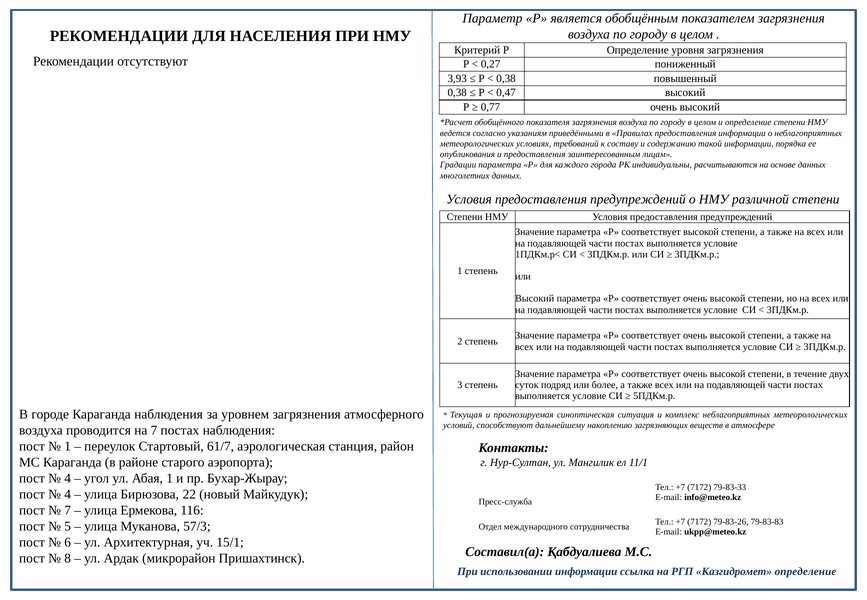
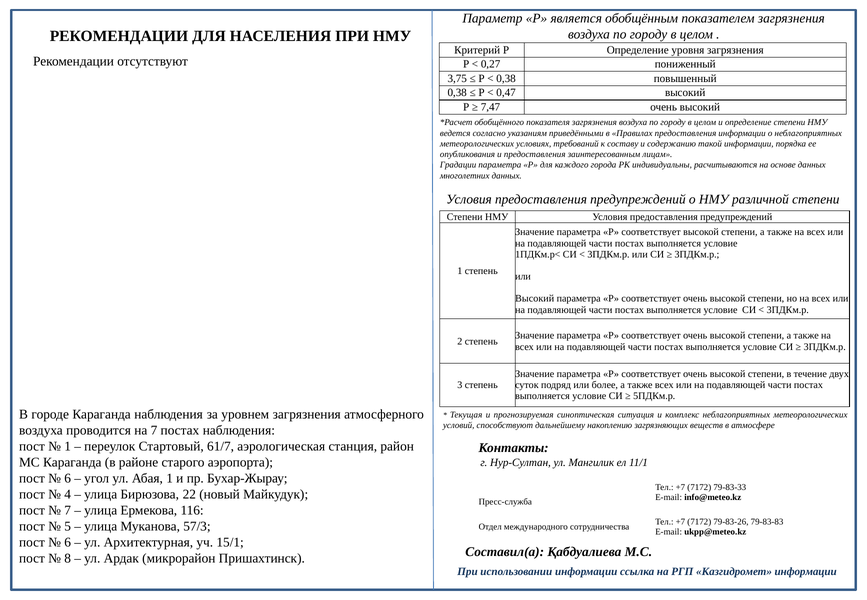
3,93: 3,93 -> 3,75 (457, 78)
0,77: 0,77 -> 7,47 (490, 107)
4: 4 -> 6 (68, 478)
Казгидромет определение: определение -> информации (806, 572)
